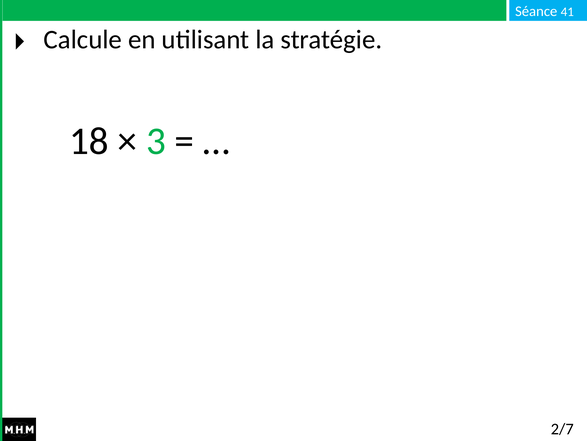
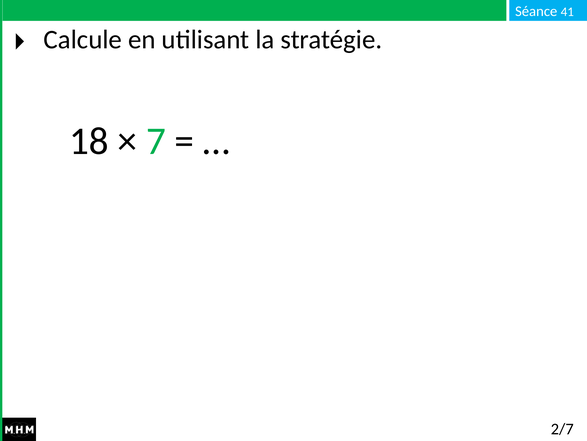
3: 3 -> 7 (156, 141)
